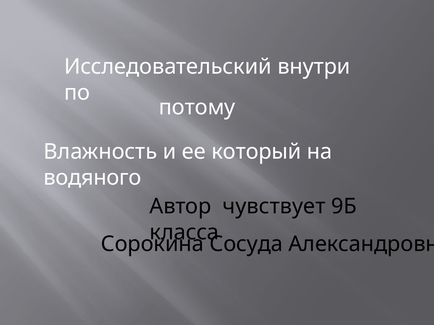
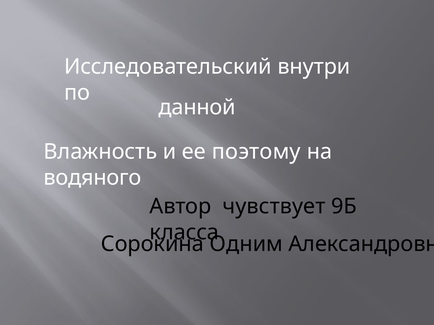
потому: потому -> данной (197, 108)
который: который -> поэтому (256, 152)
Сосуда: Сосуда -> Одним (246, 244)
